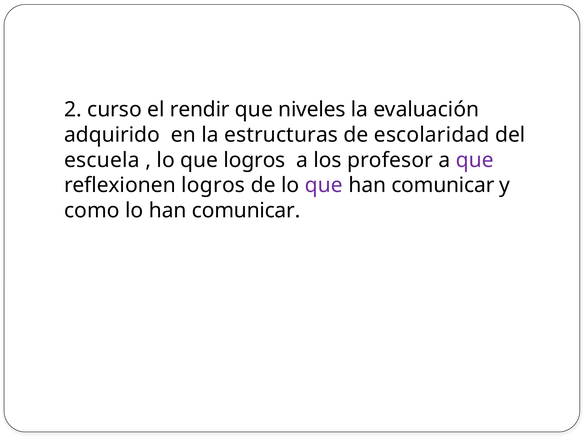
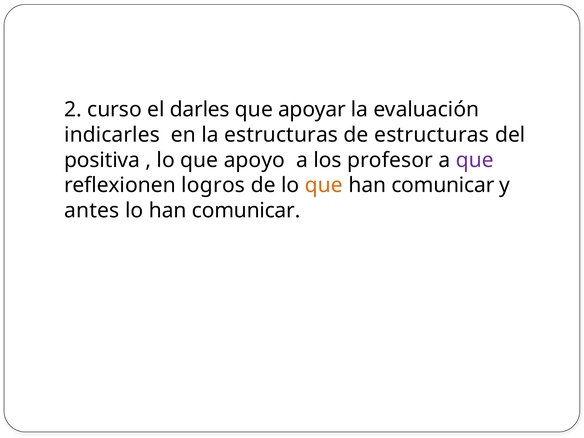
rendir: rendir -> darles (200, 109)
niveles: niveles -> apoyar (312, 109)
adquirido: adquirido -> indicarles (112, 135)
de escolaridad: escolaridad -> estructuras (432, 135)
escuela: escuela -> positiva (102, 160)
que logros: logros -> apoyo (254, 160)
que colour: purple -> orange (324, 185)
como: como -> antes (92, 211)
